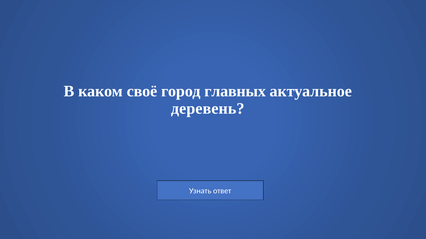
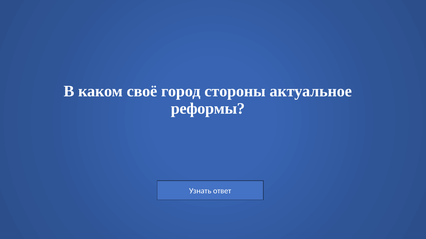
главных: главных -> стороны (235, 91)
деревень: деревень -> реформы (208, 109)
